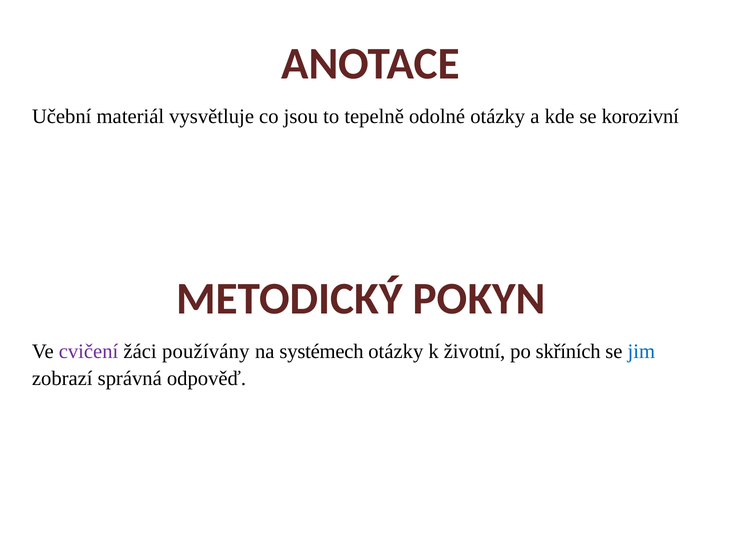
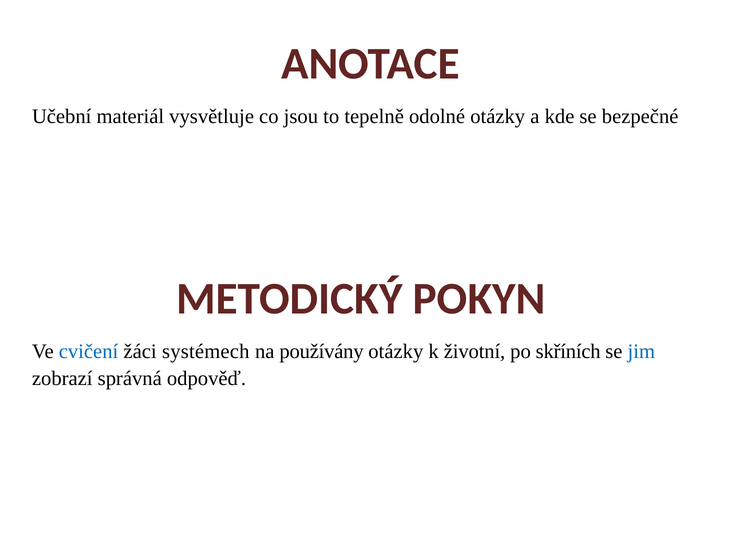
korozivní: korozivní -> bezpečné (640, 116)
cvičení colour: purple -> blue (89, 351)
používány: používány -> systémech (206, 351)
systémech: systémech -> používány (322, 351)
